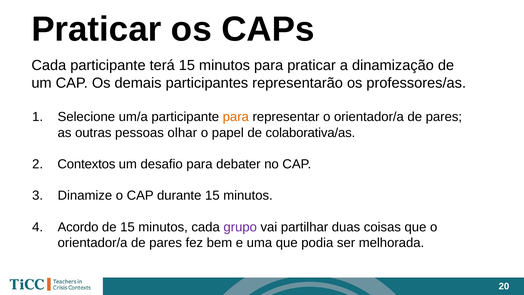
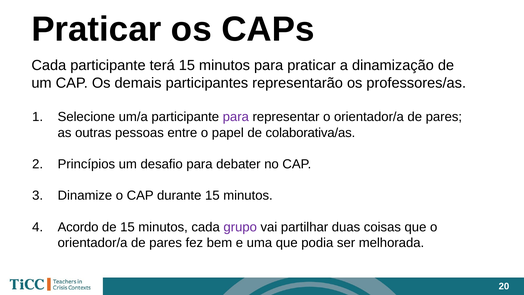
para colour: orange -> purple (236, 117)
olhar: olhar -> entre (182, 133)
Contextos: Contextos -> Princípios (86, 164)
